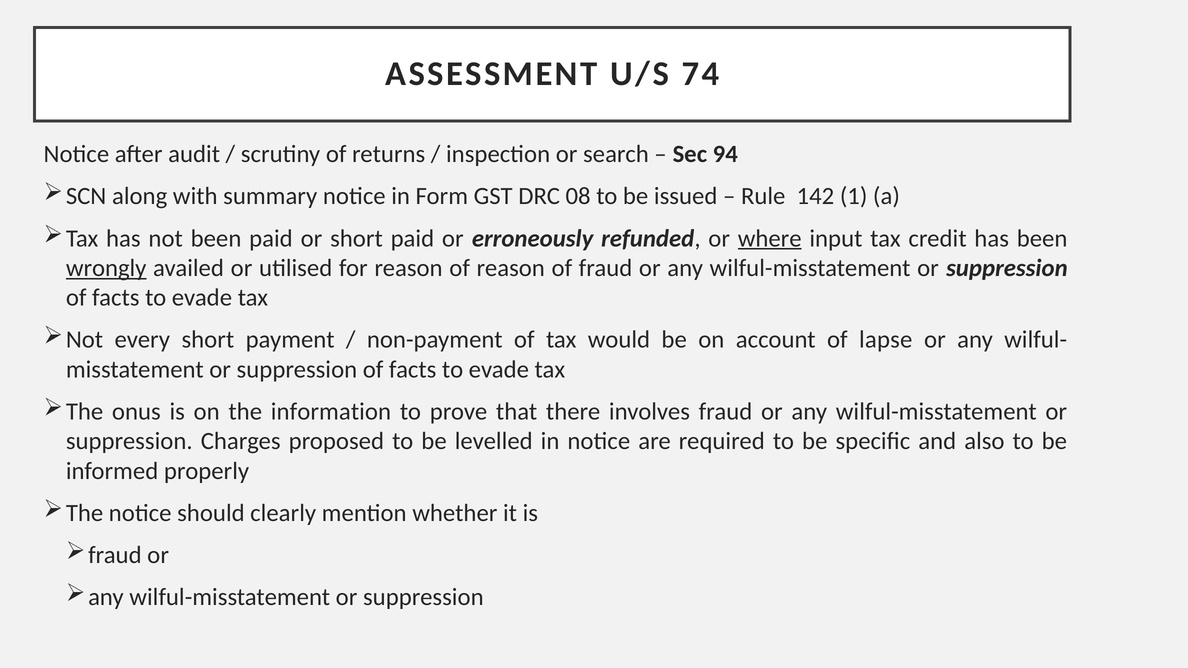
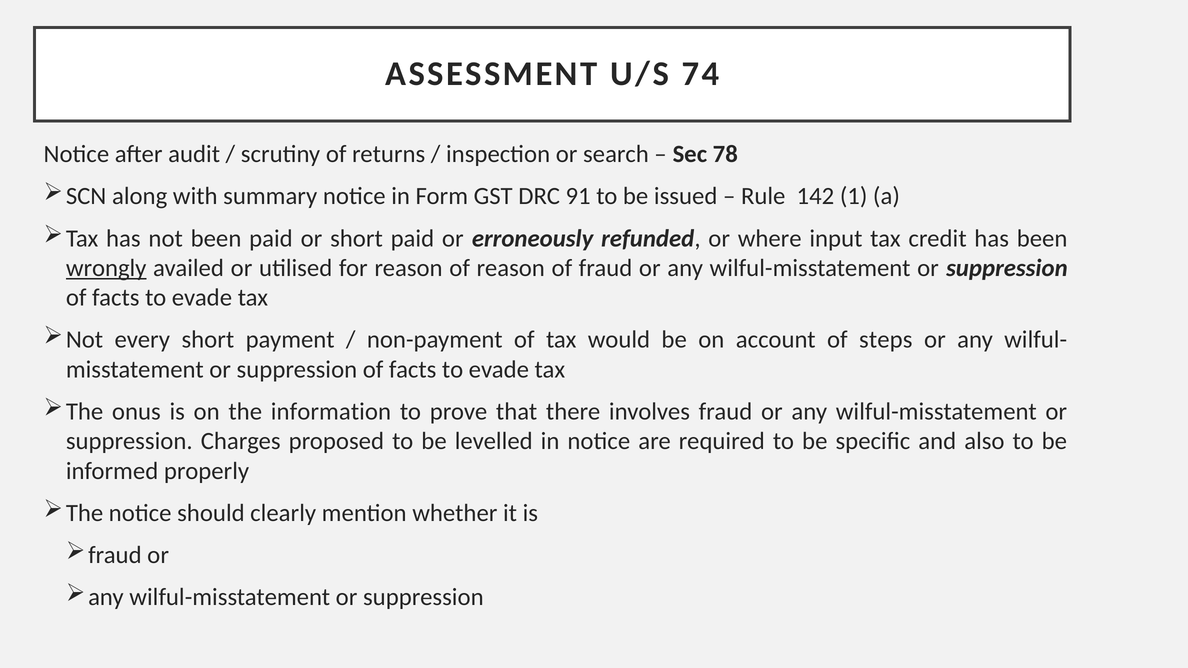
94: 94 -> 78 (725, 154)
08: 08 -> 91 (578, 196)
where underline: present -> none (770, 238)
lapse: lapse -> steps (886, 340)
